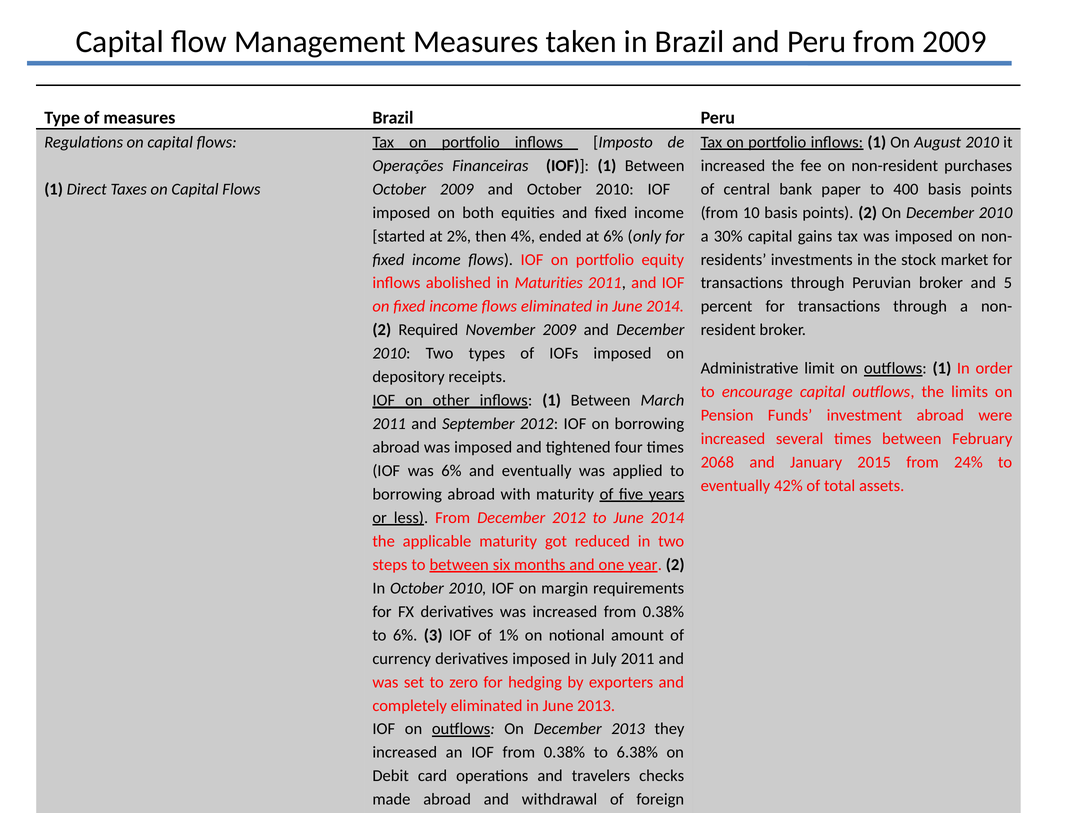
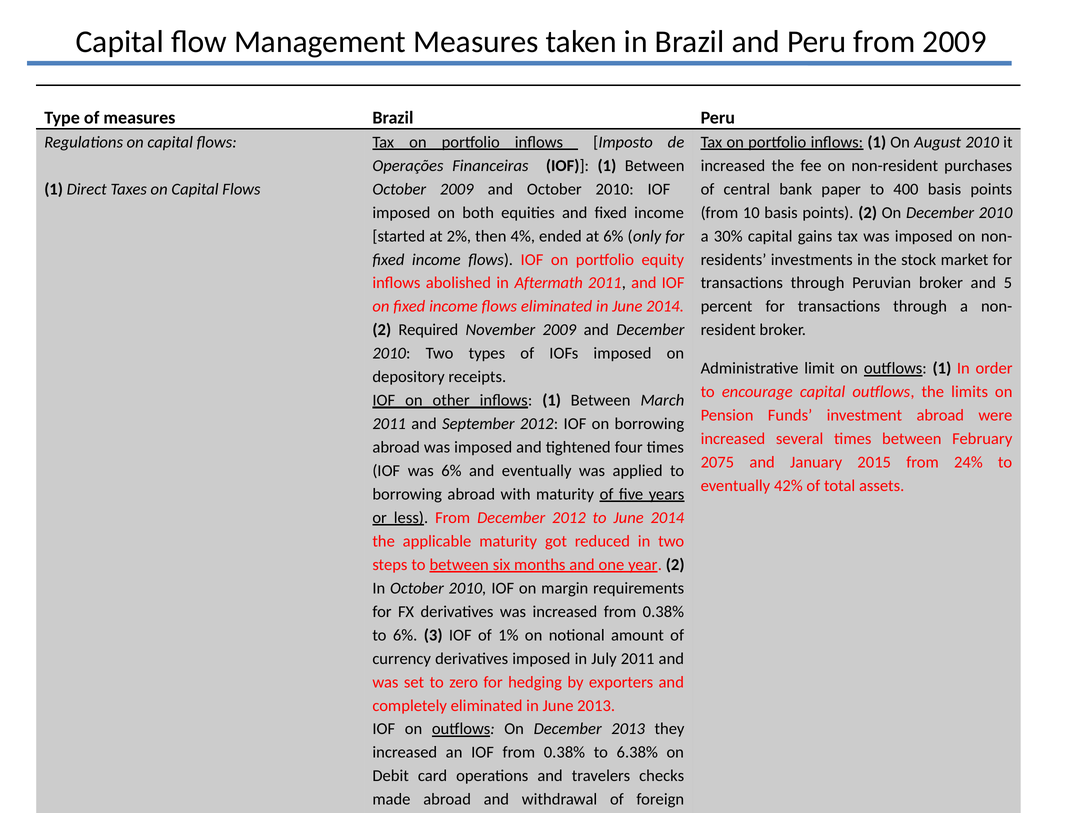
Maturities: Maturities -> Aftermath (549, 283)
2068: 2068 -> 2075 (717, 462)
